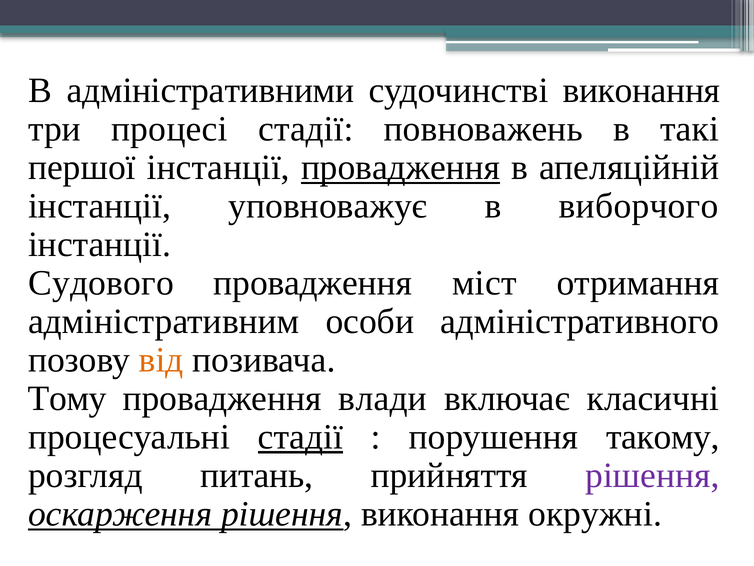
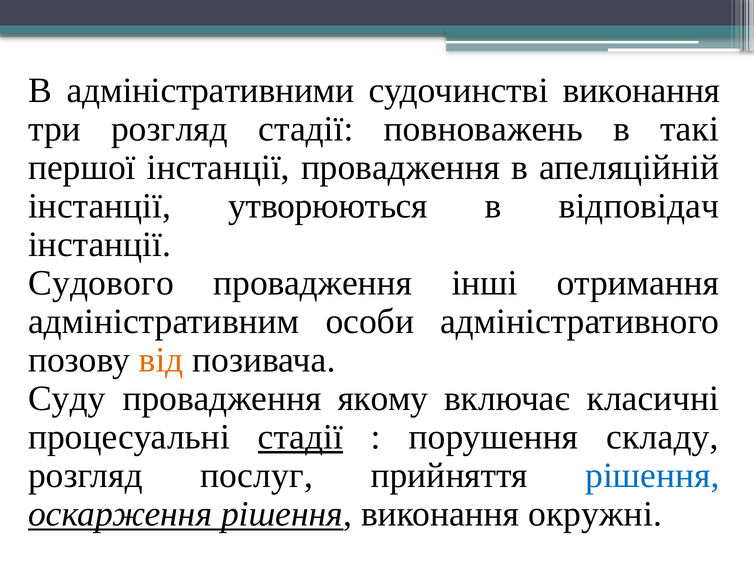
три процесі: процесі -> розгляд (170, 129)
провадження underline: present -> none (401, 167)
уповноважує: уповноважує -> утворюються (328, 206)
виборчого: виборчого -> відповідач (639, 206)
міст: міст -> інші (485, 283)
Тому: Тому -> Суду (67, 398)
влади: влади -> якому (383, 398)
такому: такому -> складу (663, 437)
питань: питань -> послуг (257, 475)
рішення colour: purple -> blue (652, 475)
